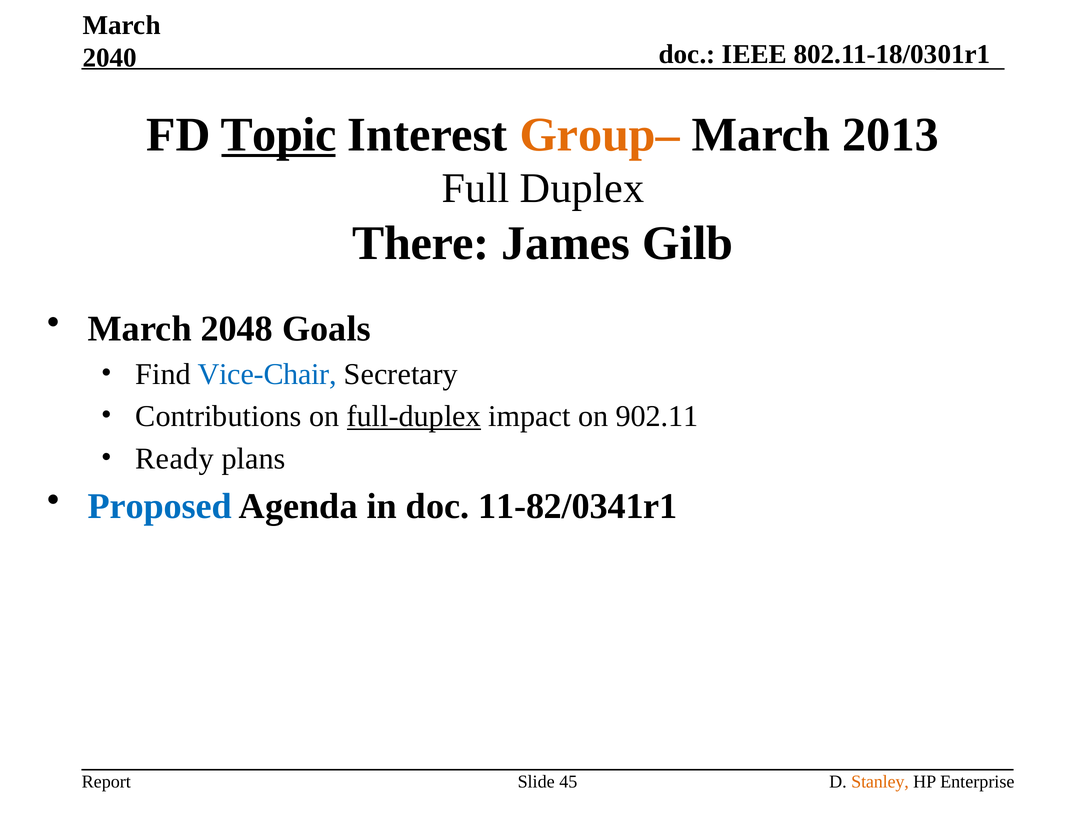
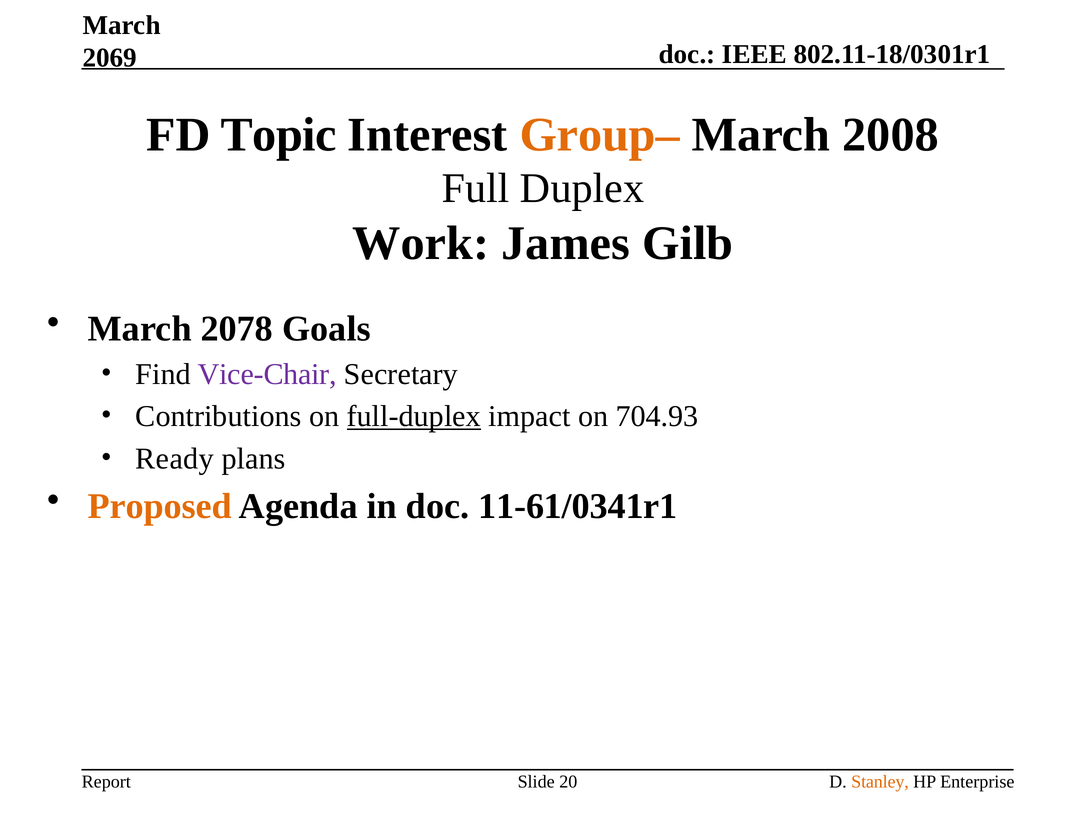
2040: 2040 -> 2069 (110, 58)
Topic underline: present -> none (279, 135)
2013: 2013 -> 2008 (891, 135)
There: There -> Work (421, 243)
2048: 2048 -> 2078 (237, 328)
Vice-Chair colour: blue -> purple (267, 374)
902.11: 902.11 -> 704.93 (657, 416)
Proposed colour: blue -> orange (160, 506)
11-82/0341r1: 11-82/0341r1 -> 11-61/0341r1 (578, 506)
45: 45 -> 20 (568, 781)
